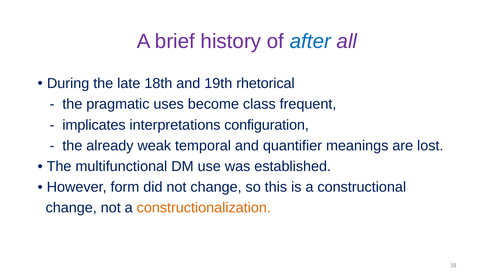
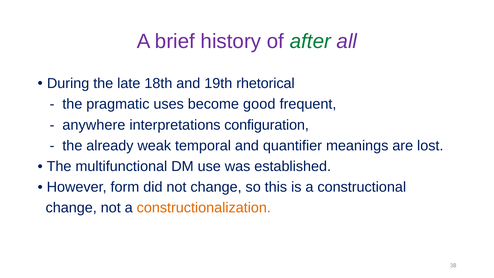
after colour: blue -> green (310, 42)
class: class -> good (259, 104)
implicates: implicates -> anywhere (94, 125)
